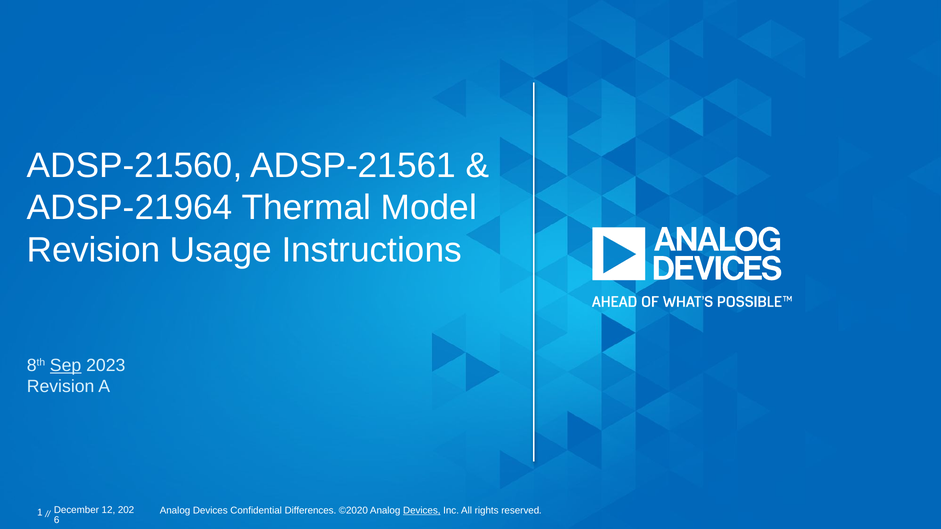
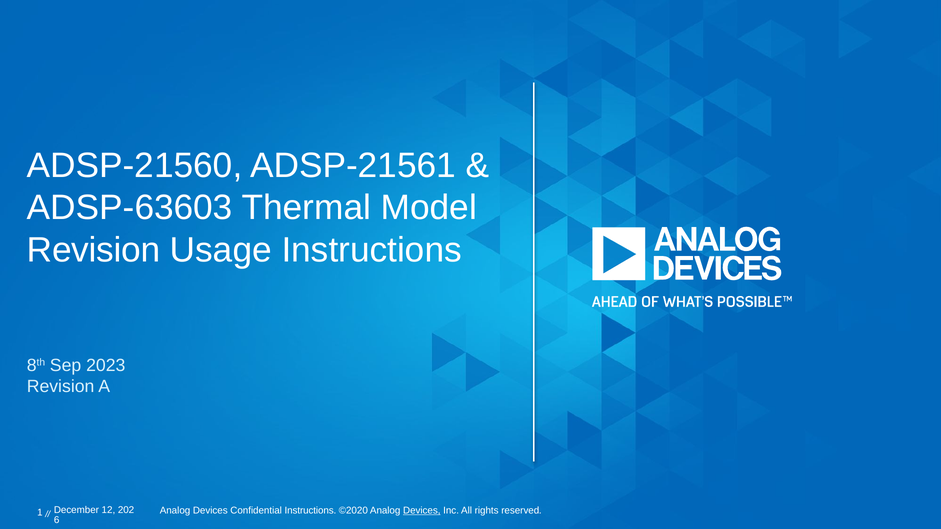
ADSP-21964: ADSP-21964 -> ADSP-63603 (130, 208)
Sep underline: present -> none (66, 366)
Confidential Differences: Differences -> Instructions (310, 511)
